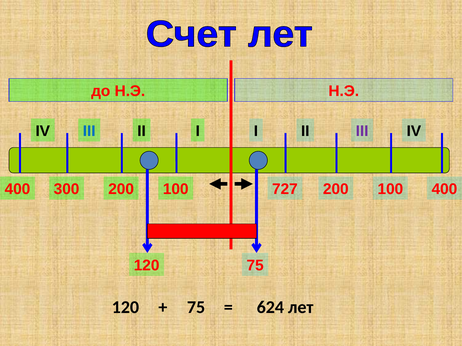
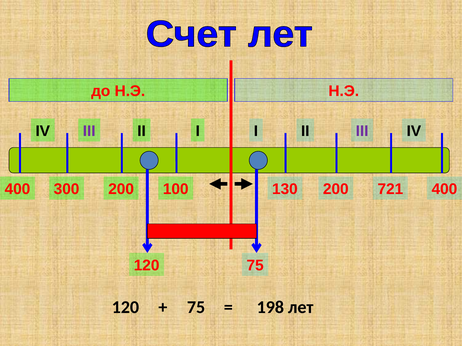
III colour: blue -> purple (89, 131)
727: 727 -> 130 (285, 189)
200 100: 100 -> 721 (390, 189)
624: 624 -> 198 (270, 308)
